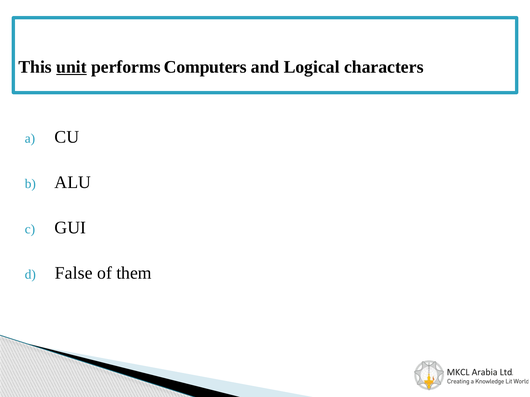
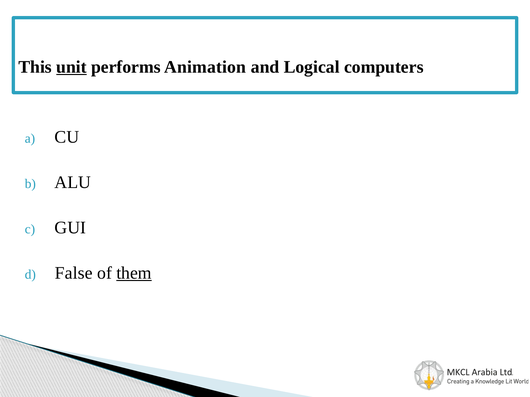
Computers: Computers -> Animation (205, 67)
characters: characters -> computers (384, 67)
them underline: none -> present (134, 273)
